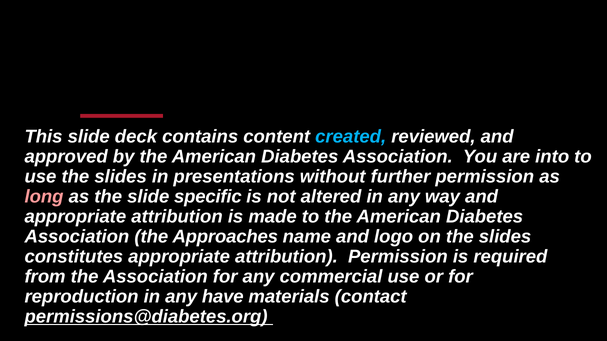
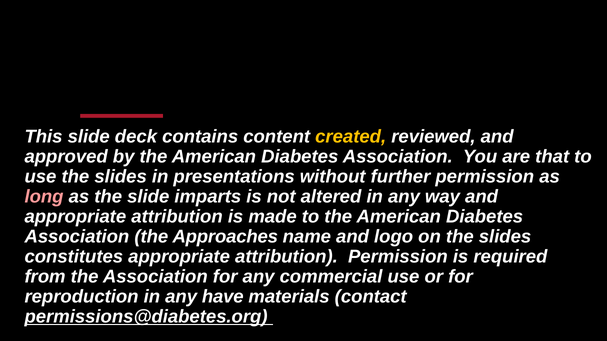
created colour: light blue -> yellow (351, 137)
into: into -> that (552, 157)
specific: specific -> imparts (208, 197)
